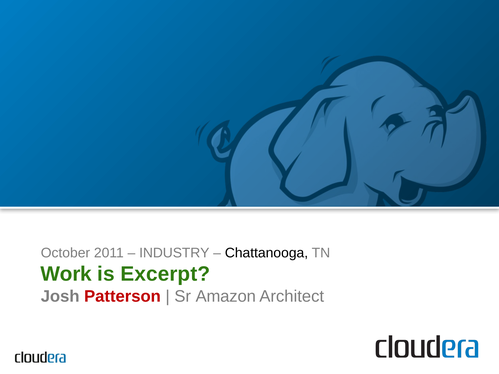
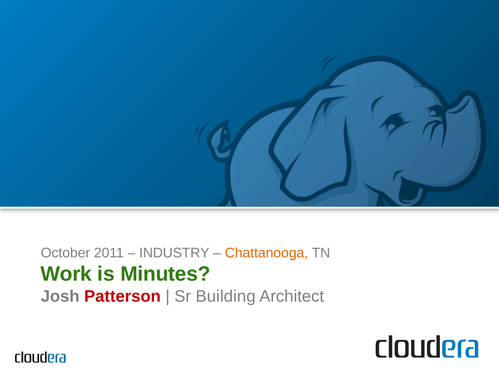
Chattanooga colour: black -> orange (266, 253)
Excerpt: Excerpt -> Minutes (165, 274)
Amazon: Amazon -> Building (226, 296)
